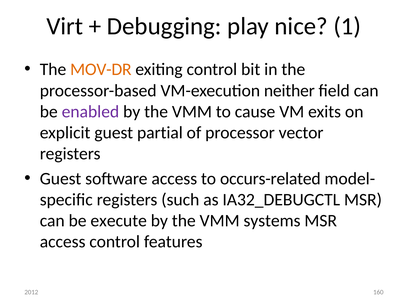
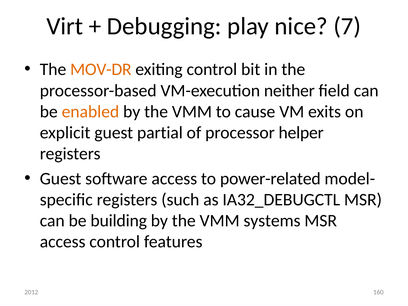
1: 1 -> 7 (347, 26)
enabled colour: purple -> orange (90, 112)
vector: vector -> helper (301, 133)
occurs-related: occurs-related -> power-related (270, 179)
execute: execute -> building (119, 221)
